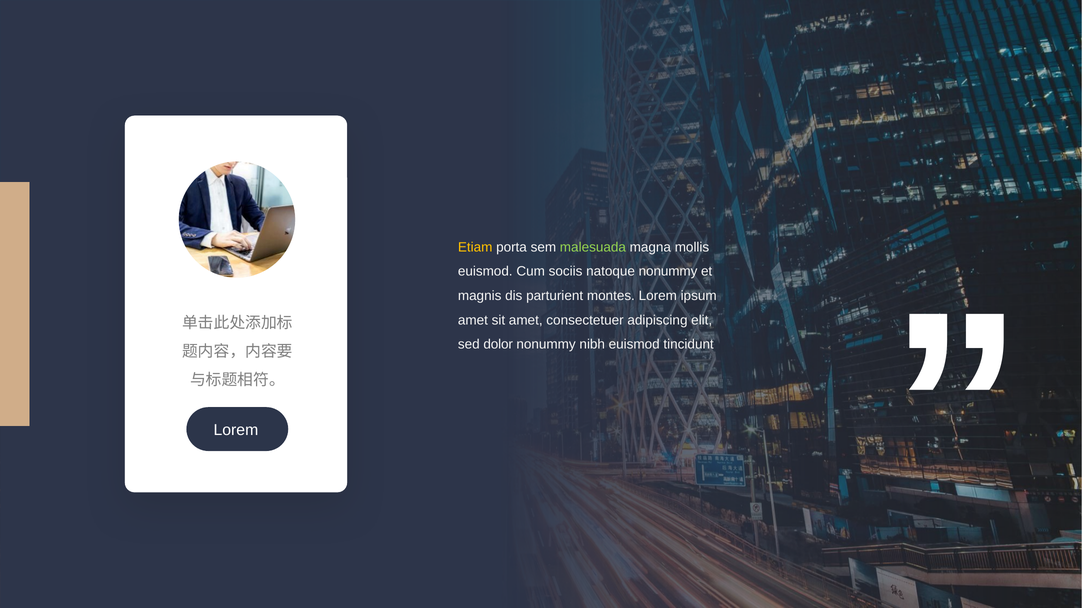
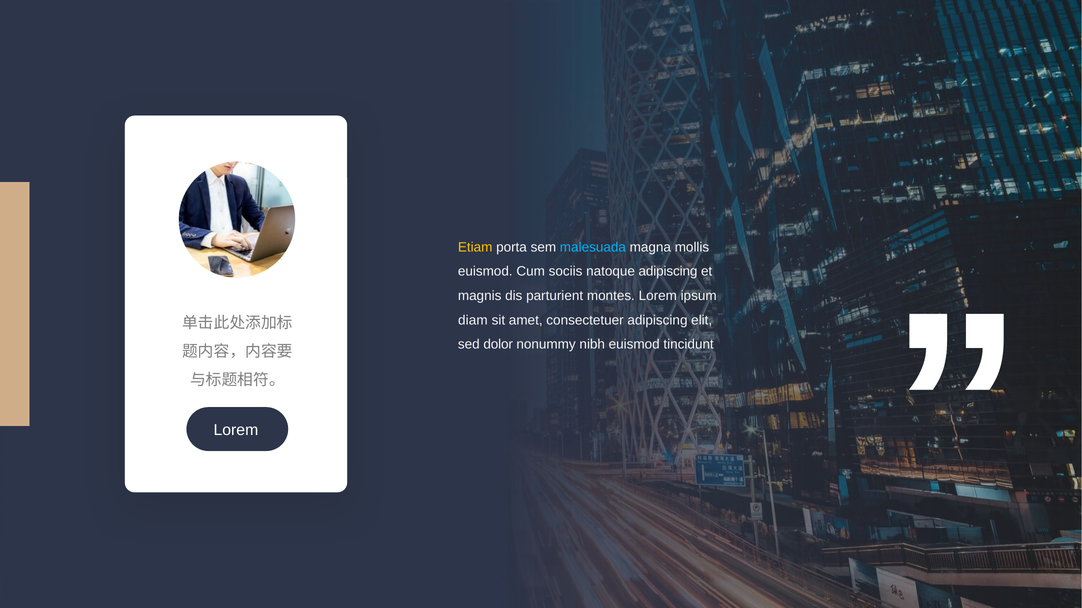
malesuada colour: light green -> light blue (593, 247)
natoque nonummy: nonummy -> adipiscing (668, 272)
amet: amet -> diam (473, 320)
